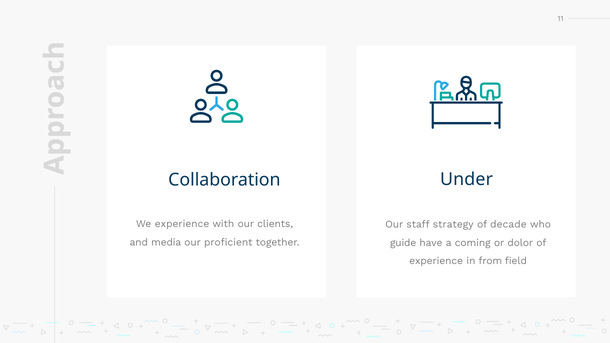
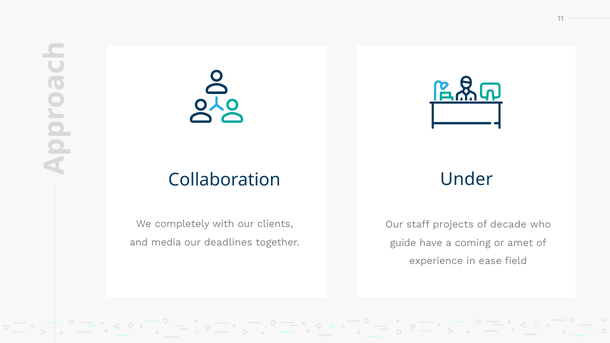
We experience: experience -> completely (182, 224)
strategy: strategy -> projects (453, 225)
proficient: proficient -> deadlines (228, 242)
dolor: dolor -> amet (520, 243)
from: from -> ease (490, 261)
